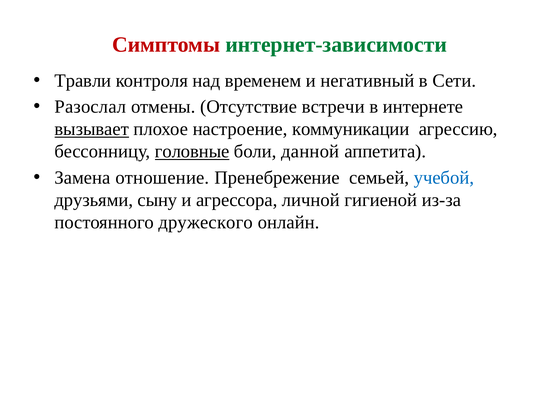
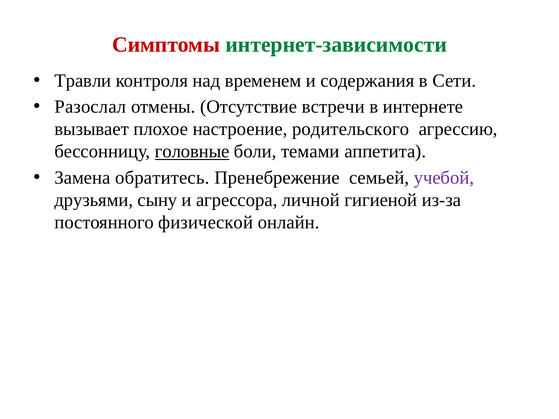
негативный: негативный -> содержания (368, 81)
вызывает underline: present -> none (92, 129)
коммуникации: коммуникации -> родительского (351, 129)
данной: данной -> темами (310, 152)
отношение: отношение -> обратитесь (162, 178)
учебой colour: blue -> purple (444, 178)
дружеского: дружеского -> физической (206, 222)
